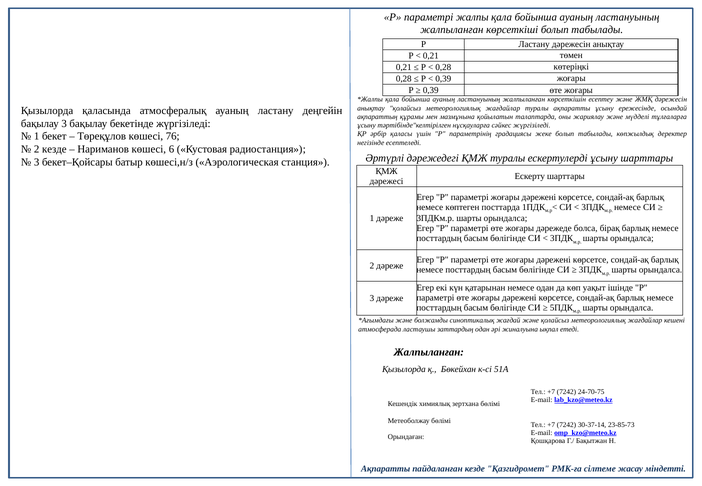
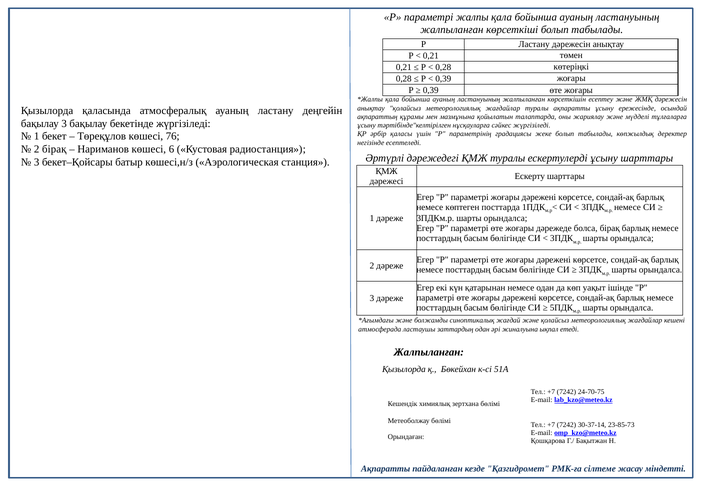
2 кезде: кезде -> бірақ (54, 149)
